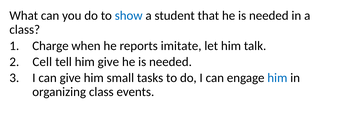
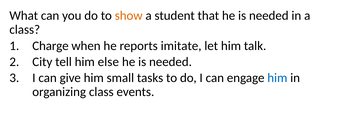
show colour: blue -> orange (129, 16)
Cell: Cell -> City (42, 62)
him give: give -> else (108, 62)
